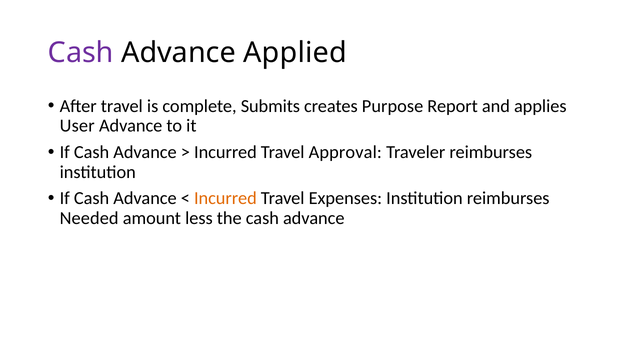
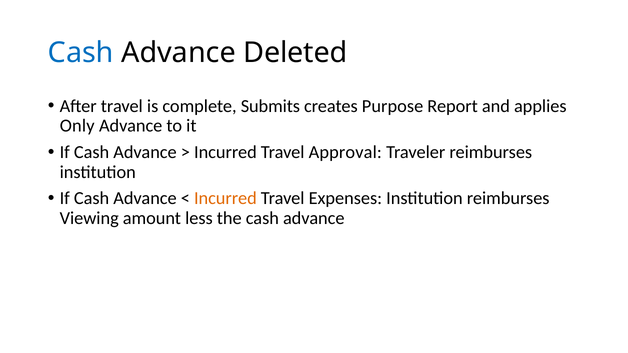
Cash colour: purple -> blue (81, 53)
Applied: Applied -> Deleted (295, 53)
User: User -> Only (77, 126)
Needed: Needed -> Viewing (89, 218)
